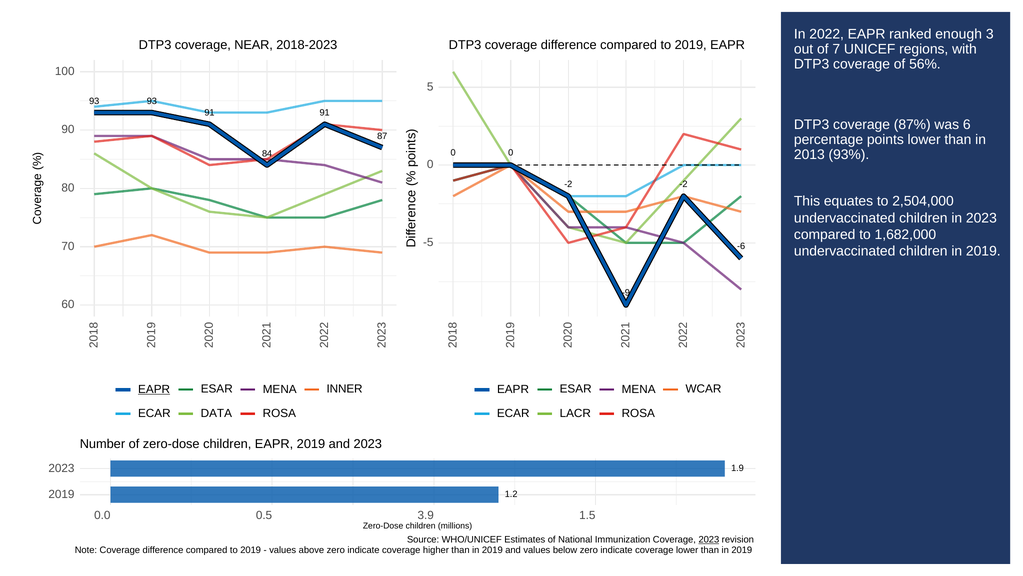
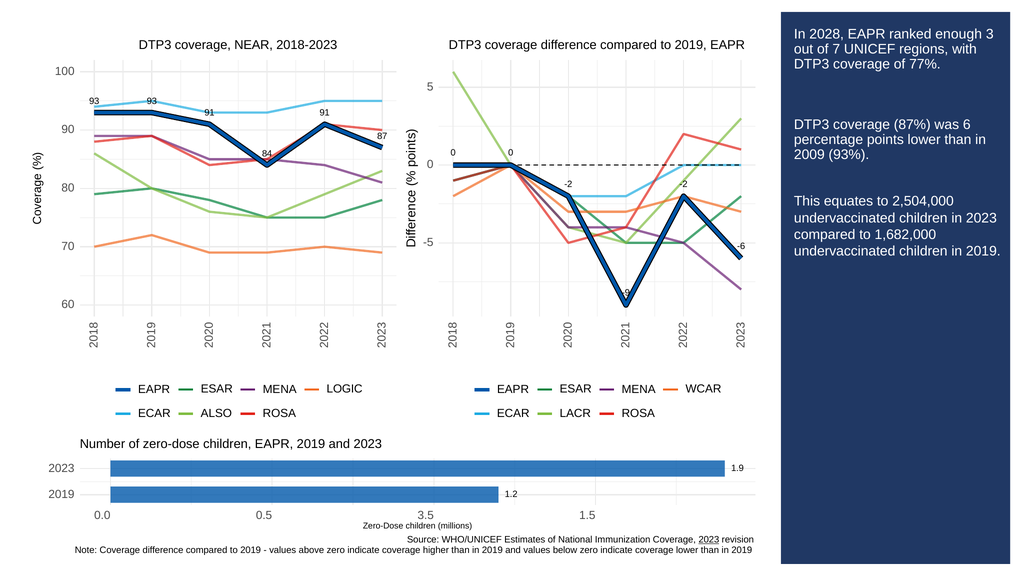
2022: 2022 -> 2028 (827, 34)
56%: 56% -> 77% (925, 64)
2013: 2013 -> 2009 (809, 154)
INNER: INNER -> LOGIC (345, 389)
EAPR underline: present -> none (154, 389)
DATA: DATA -> ALSO (216, 413)
3.9: 3.9 -> 3.5 (426, 515)
